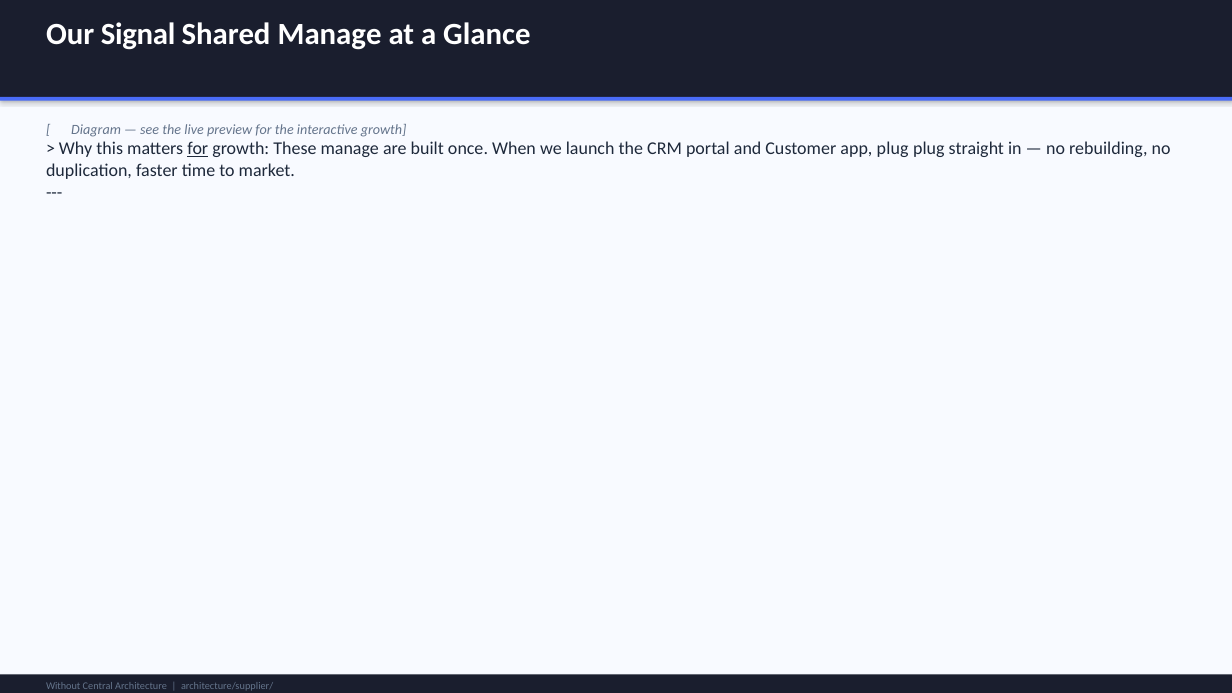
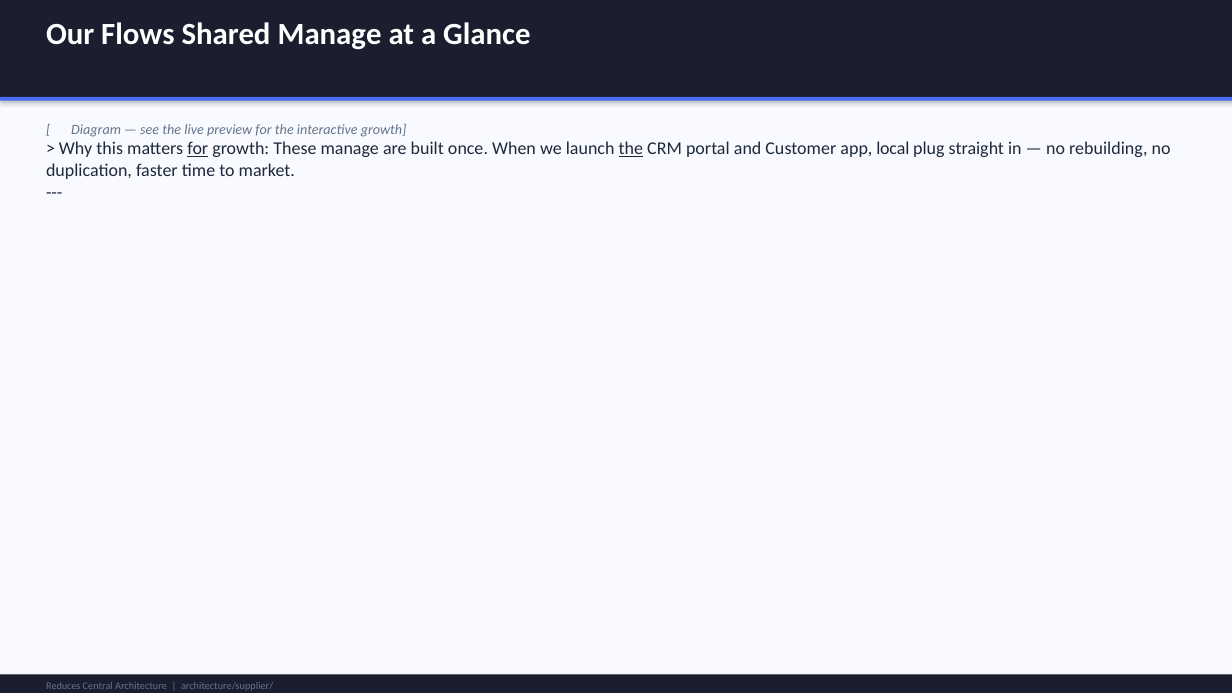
Signal: Signal -> Flows (138, 34)
the underline: none -> present (631, 149)
app plug: plug -> local (893, 149)
Without: Without -> Reduces (63, 686)
